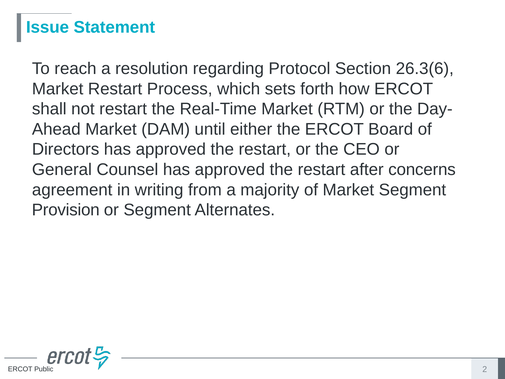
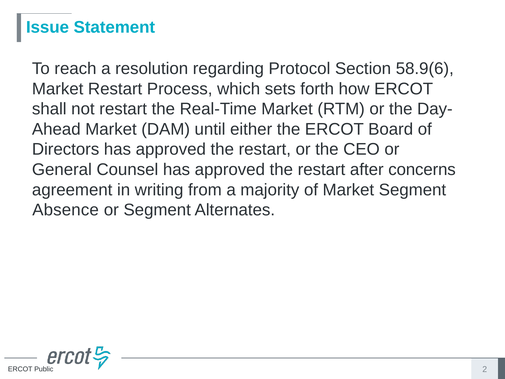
26.3(6: 26.3(6 -> 58.9(6 (425, 69)
Provision: Provision -> Absence (66, 210)
